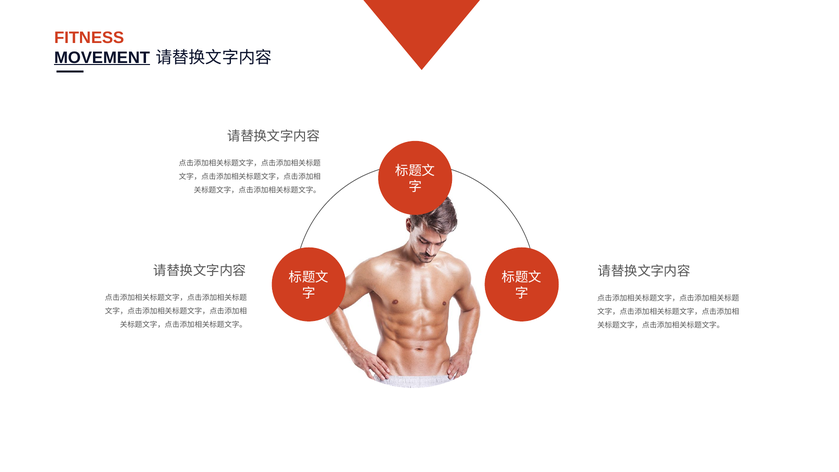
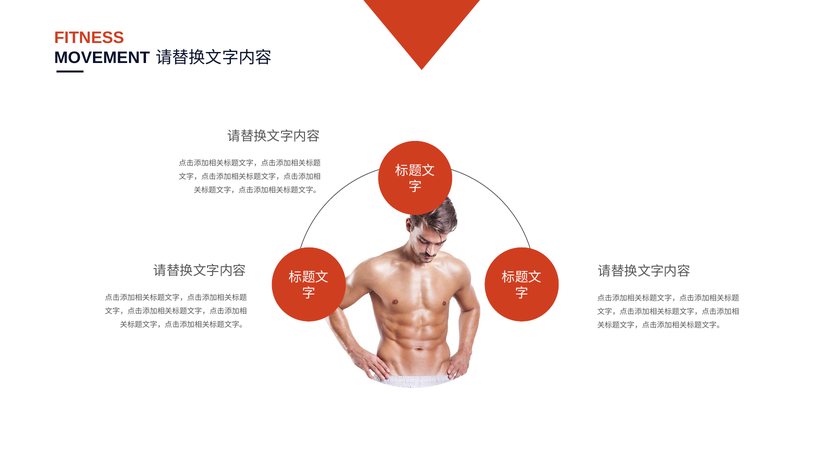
MOVEMENT underline: present -> none (102, 58)
